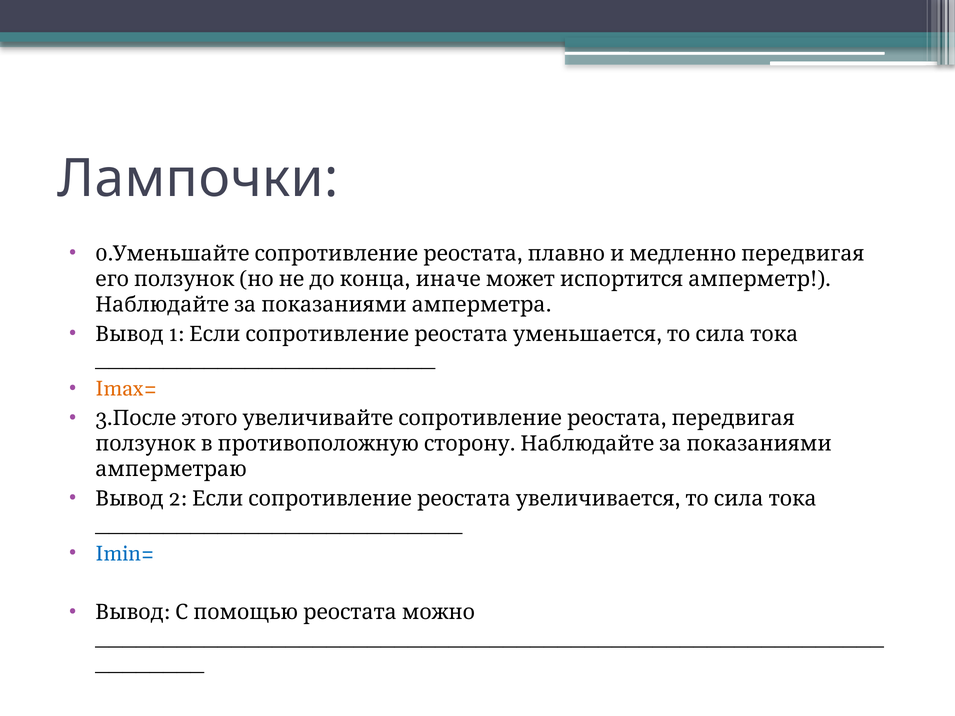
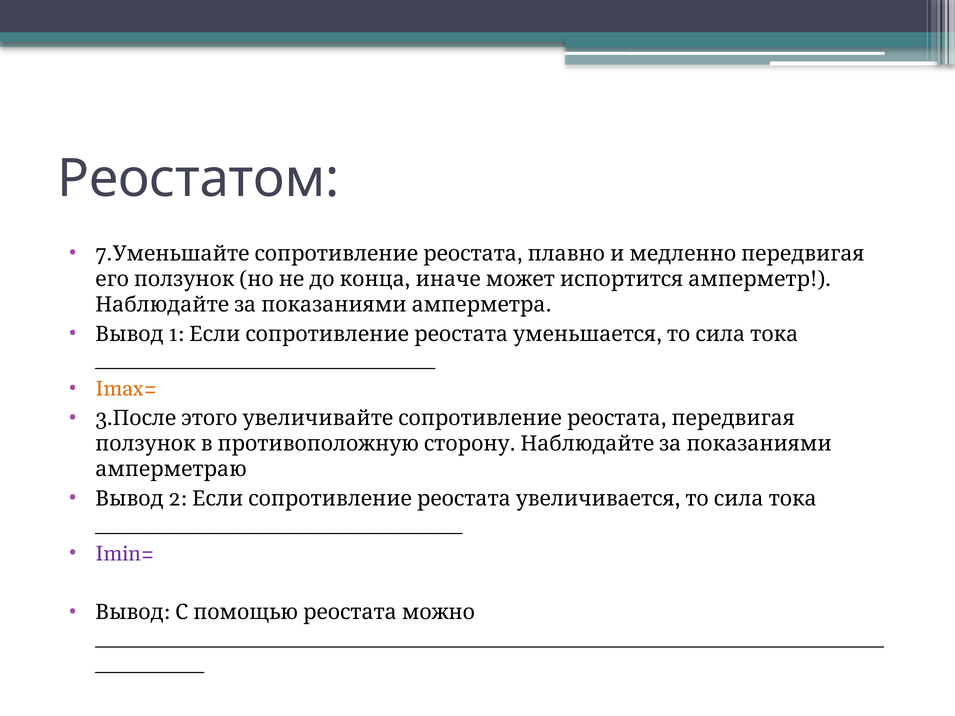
Лампочки: Лампочки -> Реостатом (198, 179)
0: 0 -> 7 (104, 254)
Imin= colour: blue -> purple (125, 554)
